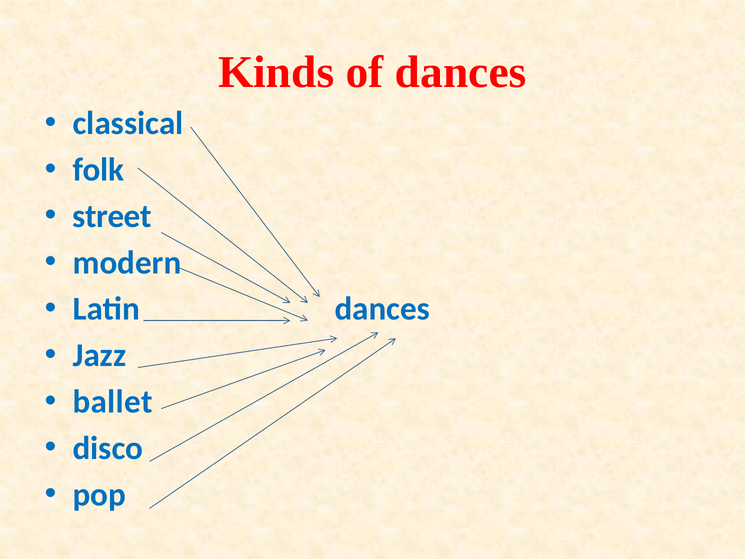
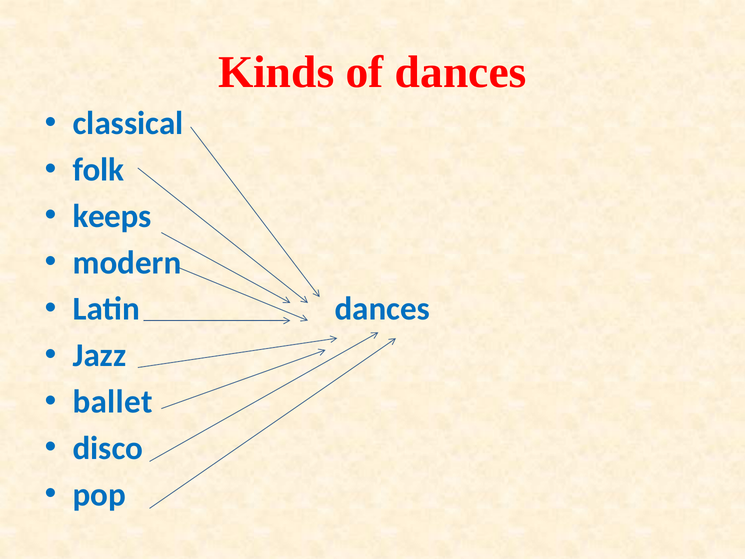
street: street -> keeps (112, 216)
